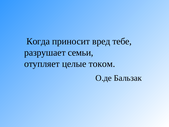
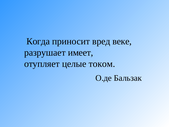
тебе: тебе -> веке (122, 41)
семьи: семьи -> имеет (81, 52)
